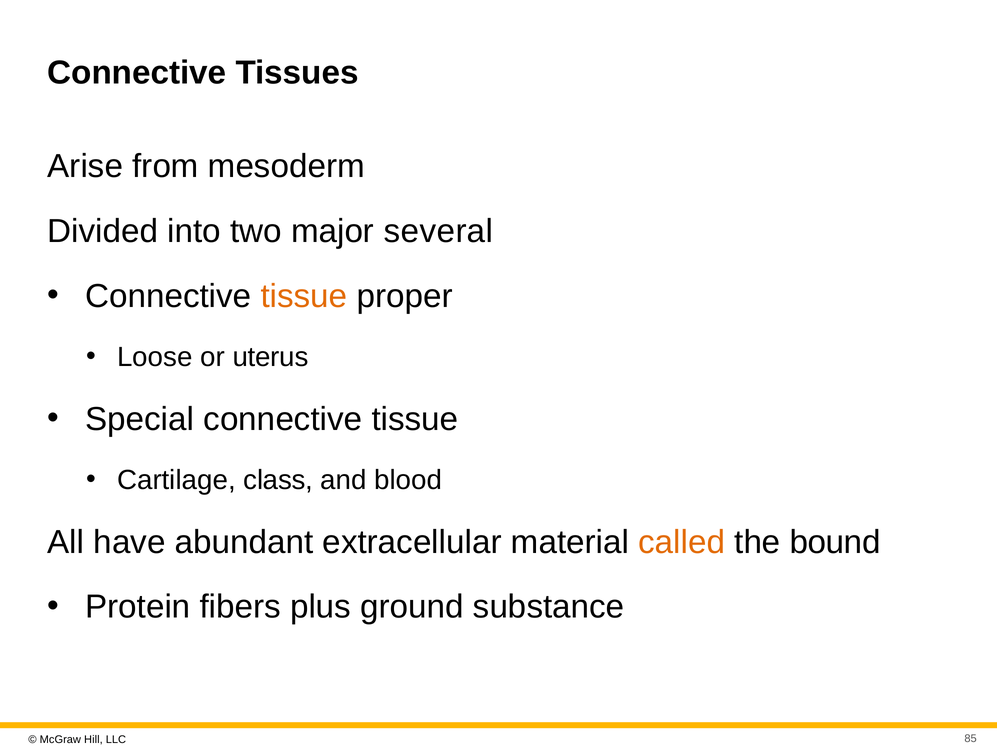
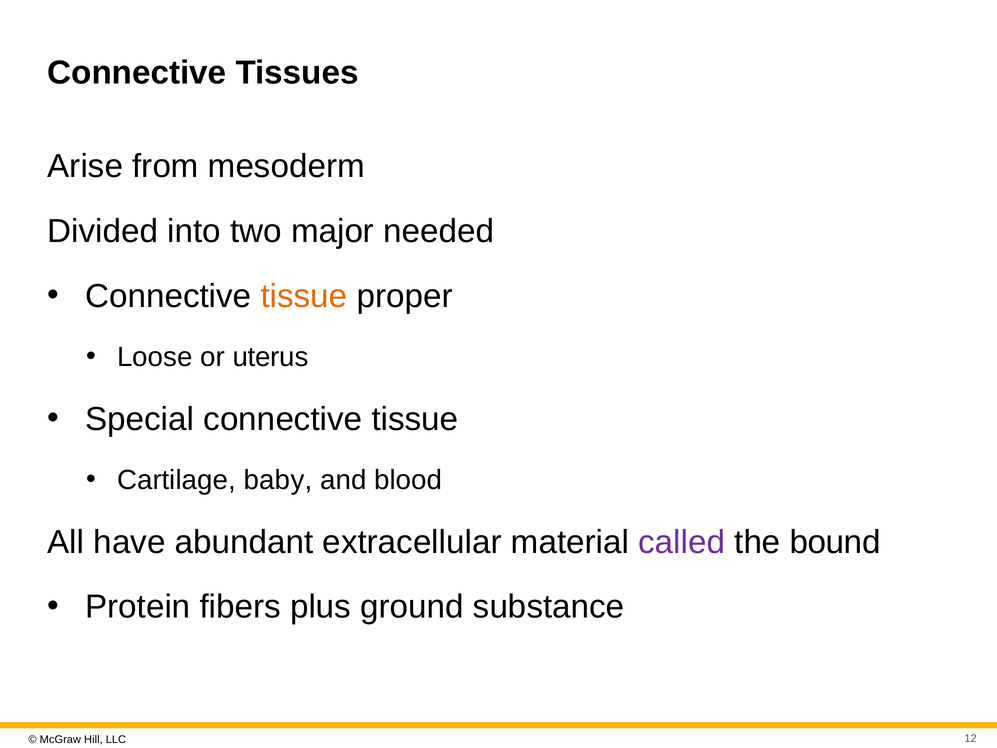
several: several -> needed (439, 231)
class: class -> baby (278, 480)
called colour: orange -> purple (682, 542)
85: 85 -> 12 (971, 738)
